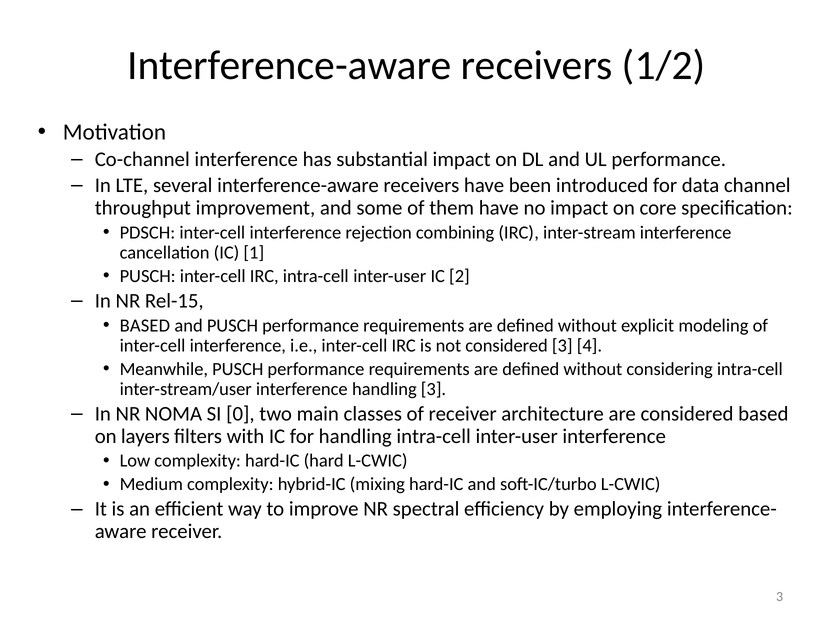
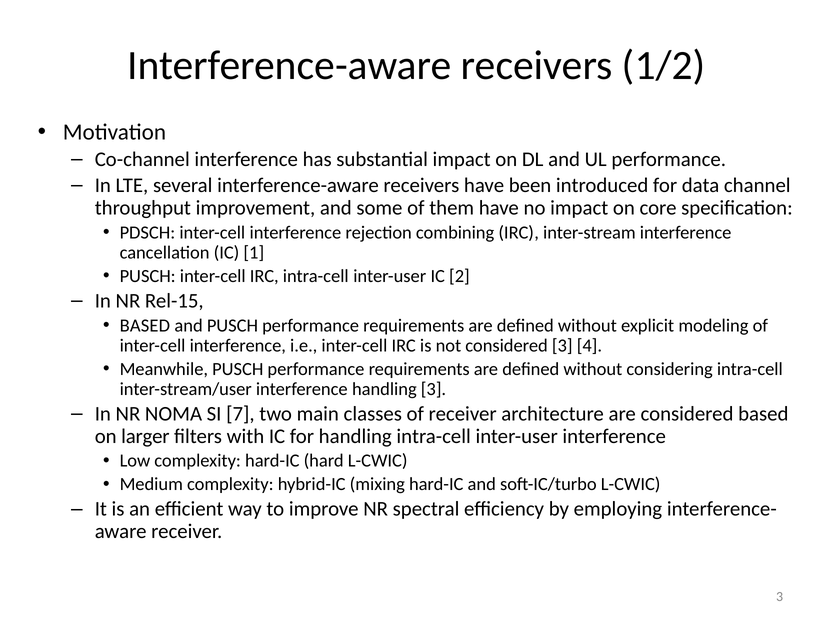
0: 0 -> 7 (240, 413)
layers: layers -> larger (145, 436)
